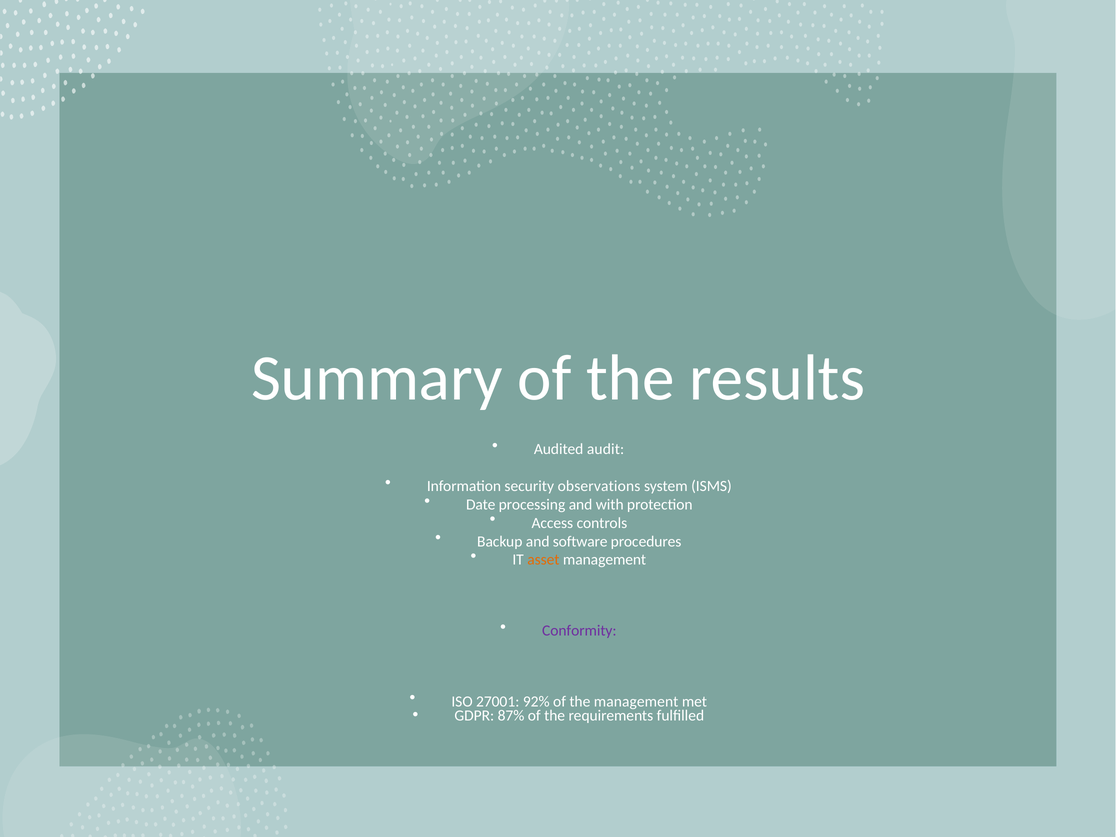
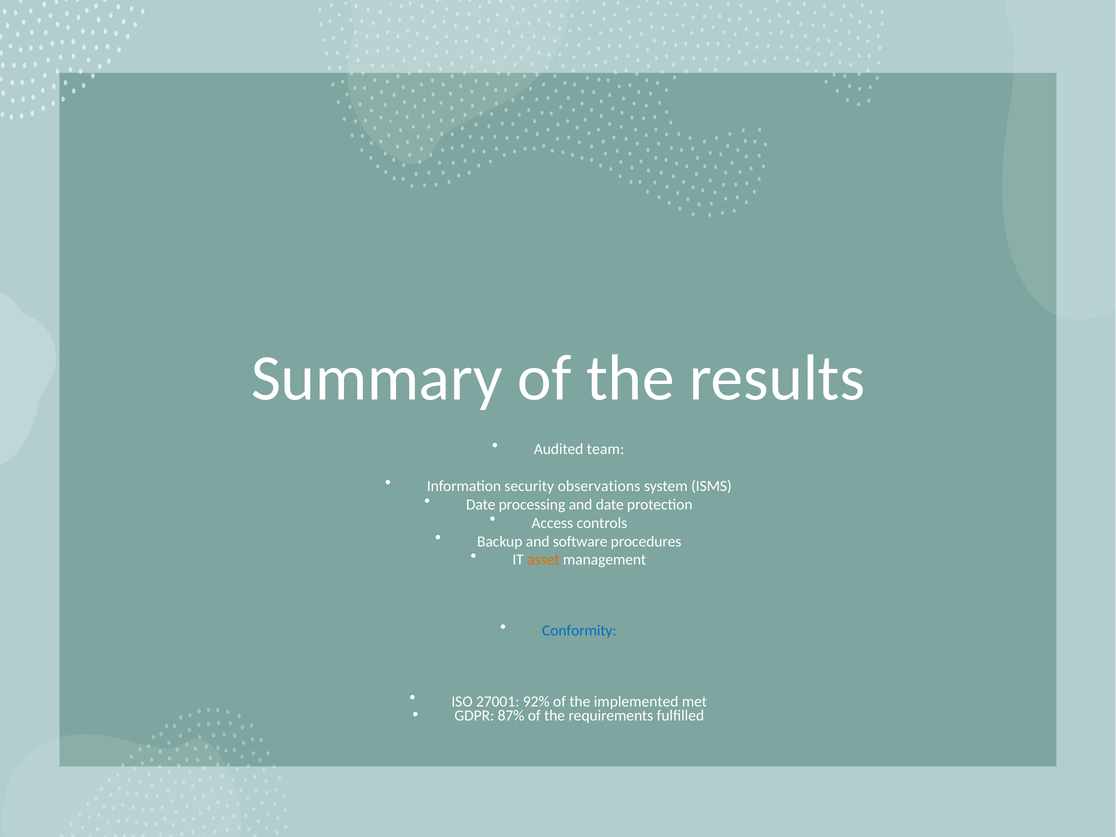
audit: audit -> team (606, 449)
and with: with -> date (610, 505)
Conformity colour: purple -> blue (579, 631)
the management: management -> implemented (636, 702)
